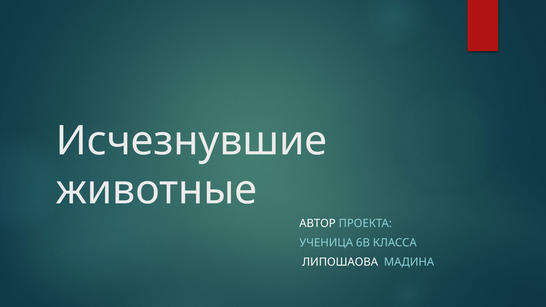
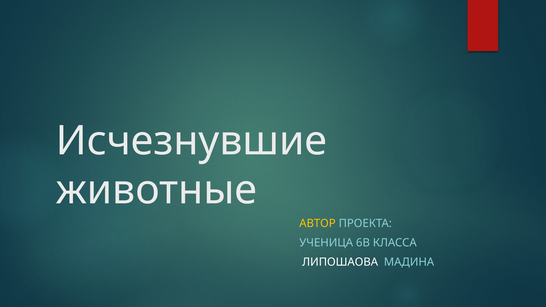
АВТОР colour: white -> yellow (317, 224)
